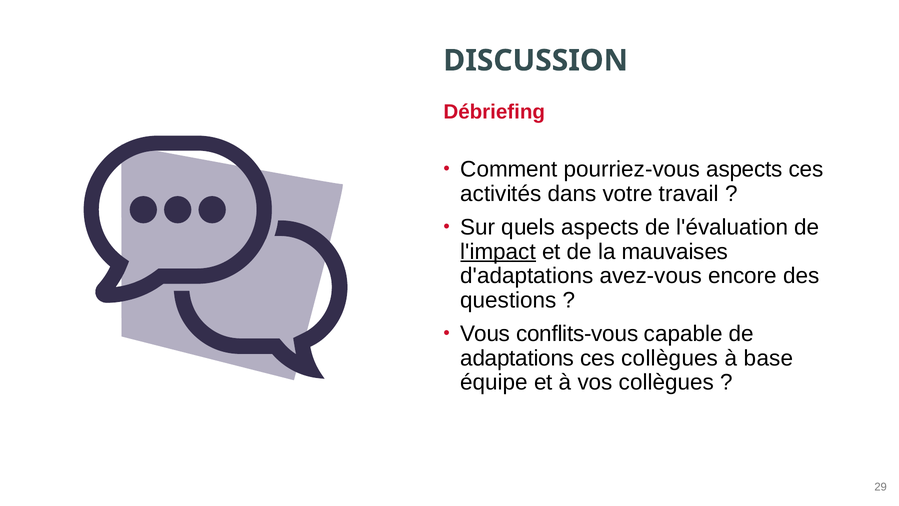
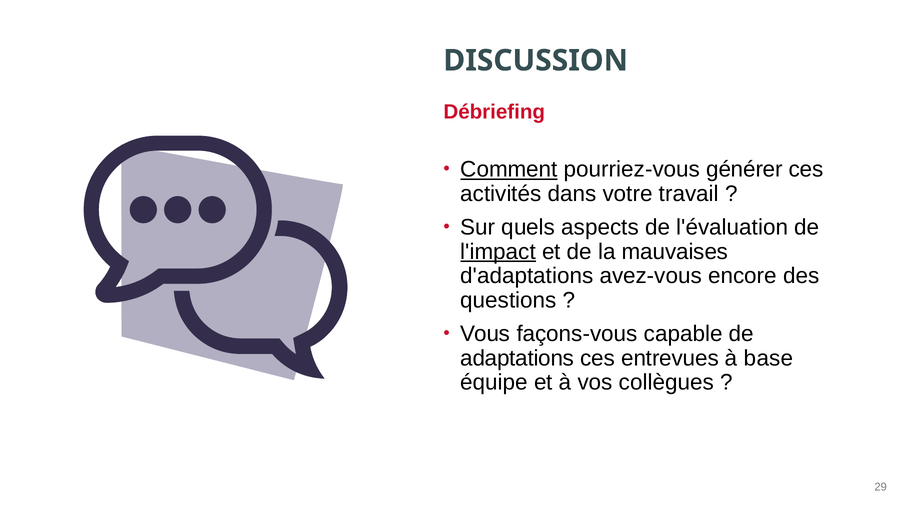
Comment underline: none -> present (509, 169)
pourriez-vous aspects: aspects -> générer (744, 169)
conflits-vous: conflits-vous -> façons-vous (577, 334)
ces collègues: collègues -> entrevues (670, 358)
